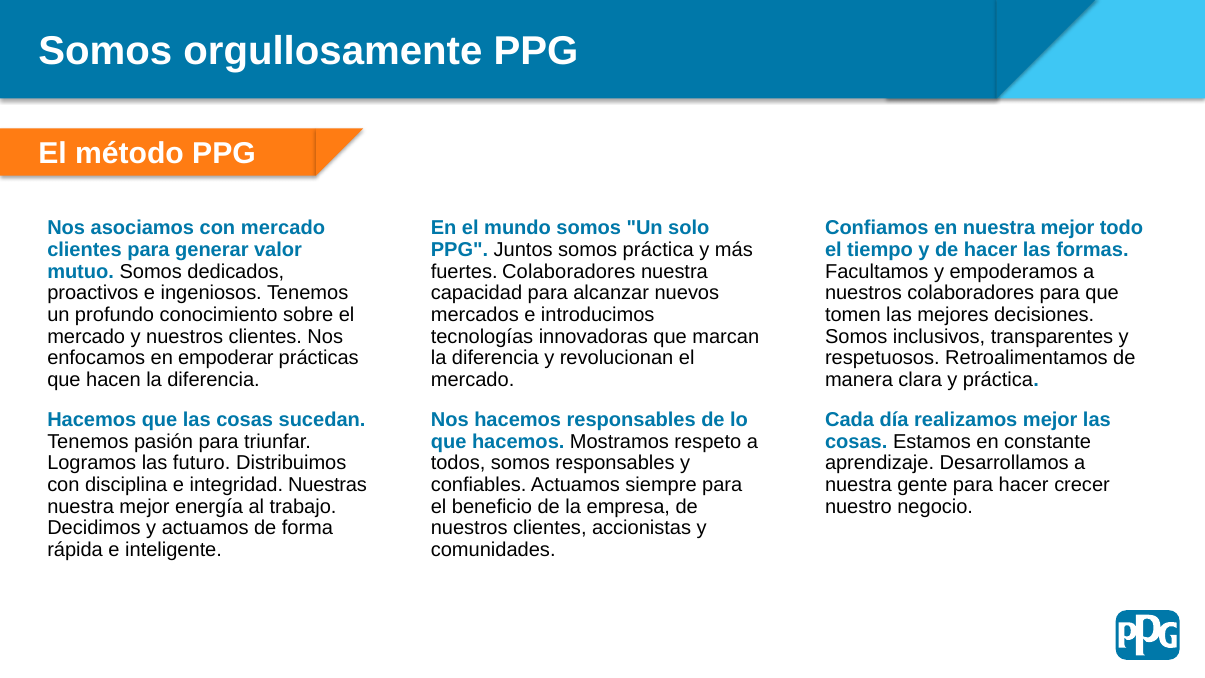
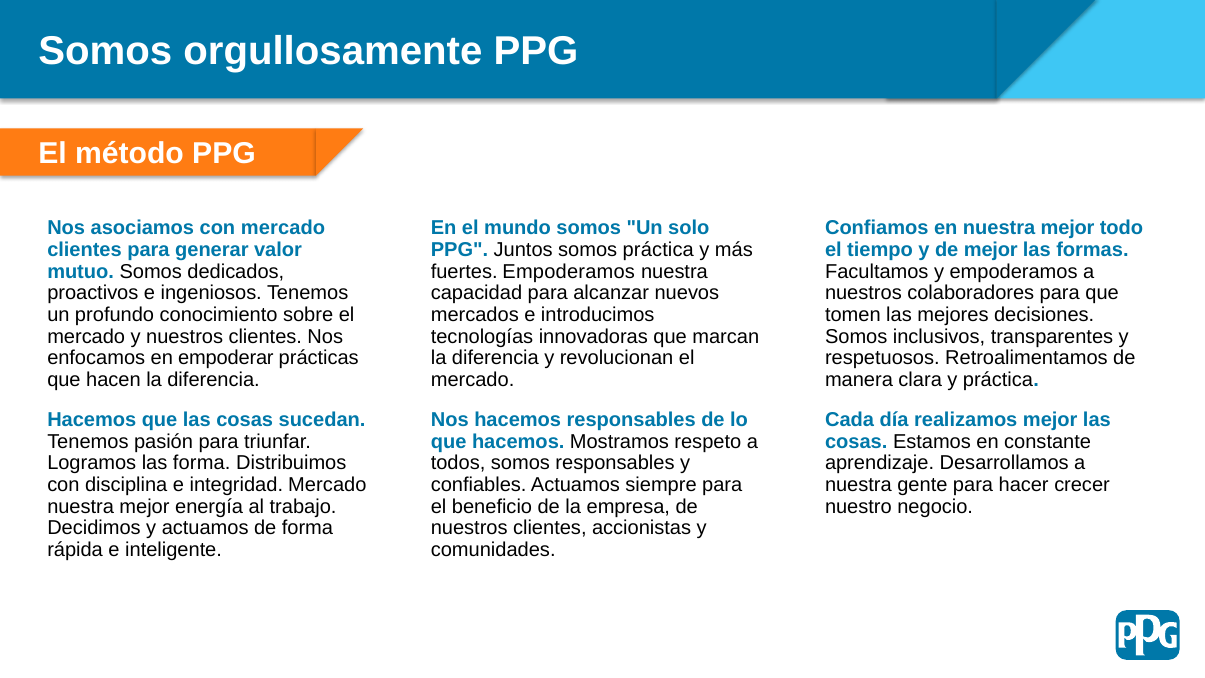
de hacer: hacer -> mejor (991, 250)
fuertes Colaboradores: Colaboradores -> Empoderamos (569, 271)
las futuro: futuro -> forma (202, 463)
integridad Nuestras: Nuestras -> Mercado (327, 485)
